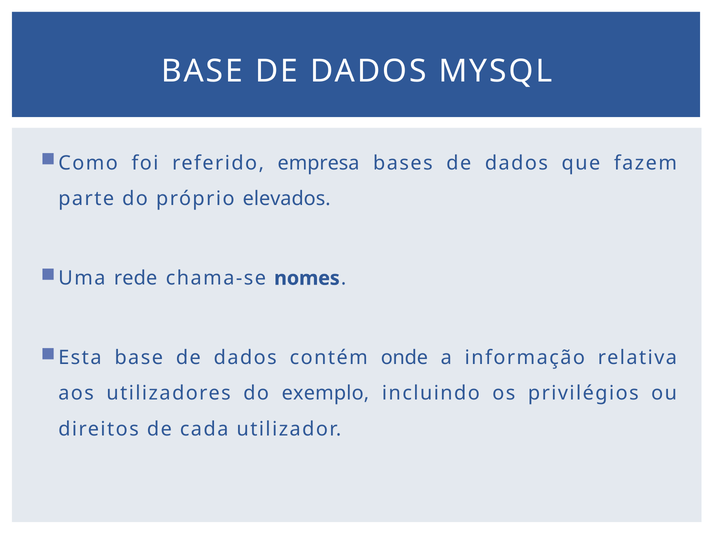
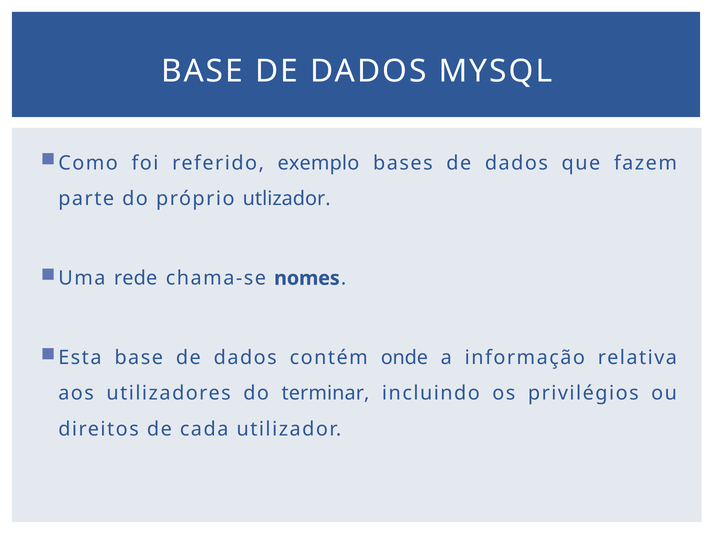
empresa: empresa -> exemplo (318, 163)
elevados: elevados -> utlizador (287, 199)
exemplo: exemplo -> terminar (325, 393)
